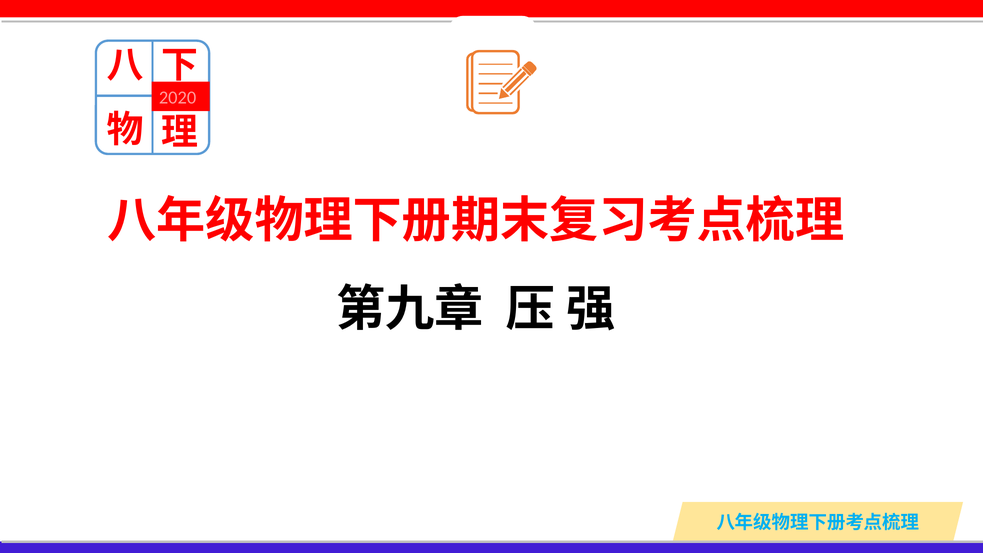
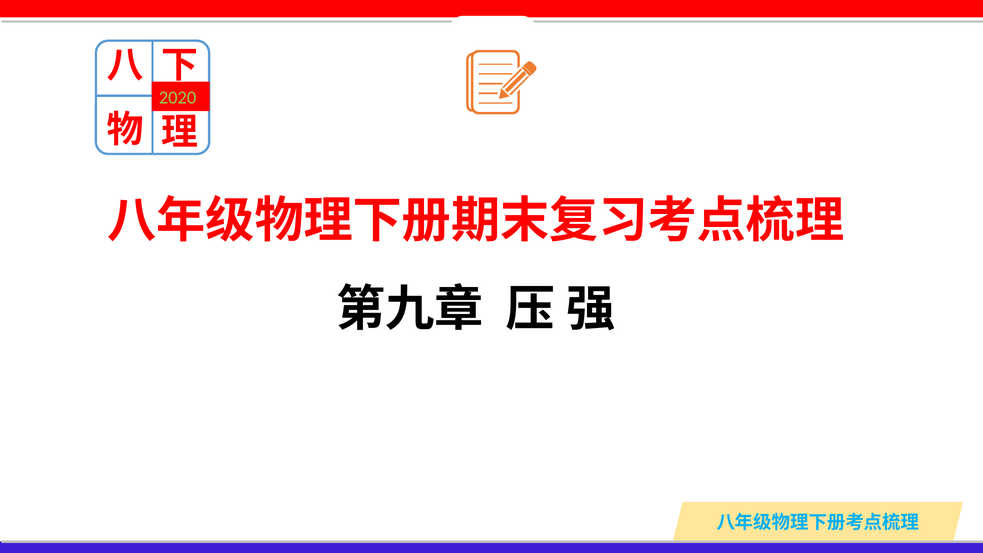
2020 colour: pink -> light green (178, 98)
